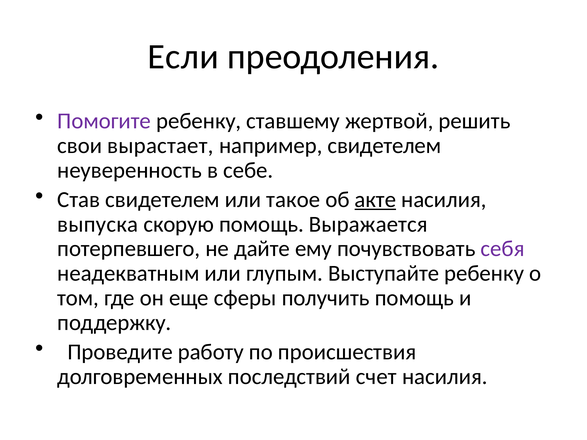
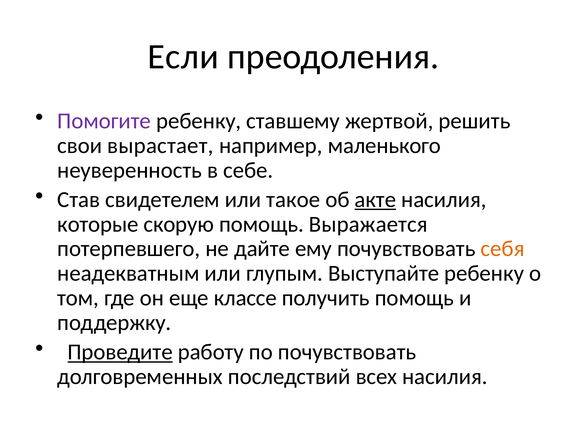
например свидетелем: свидетелем -> маленького (384, 146)
выпуска: выпуска -> которые (98, 224)
себя colour: purple -> orange (503, 249)
сферы: сферы -> классе (245, 298)
Проведите underline: none -> present (120, 352)
по происшествия: происшествия -> почувствовать (347, 352)
счет: счет -> всех (376, 377)
